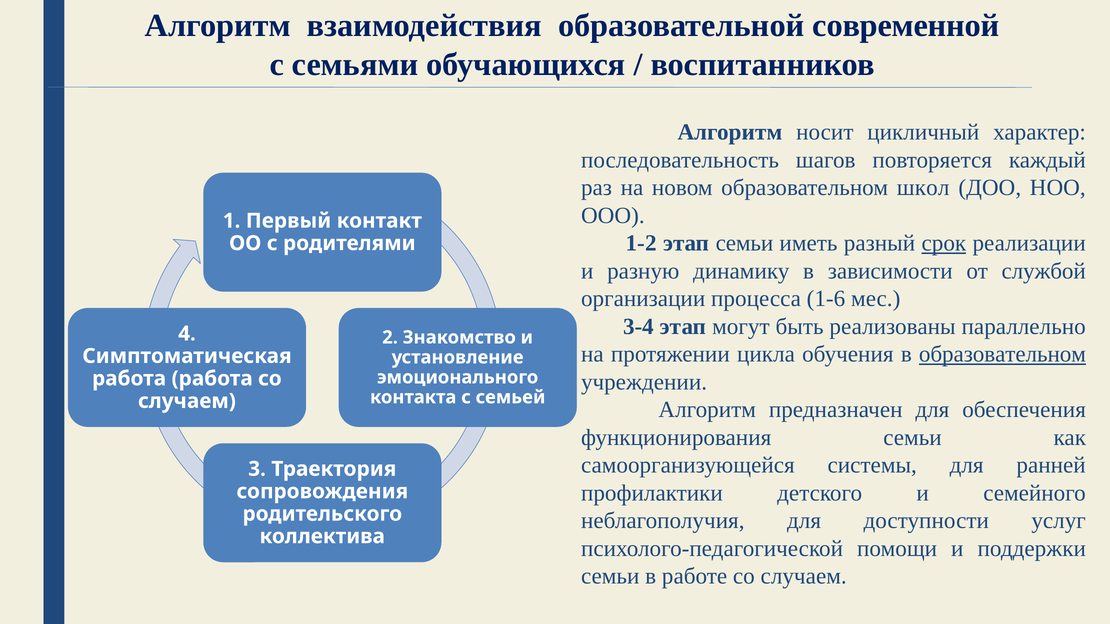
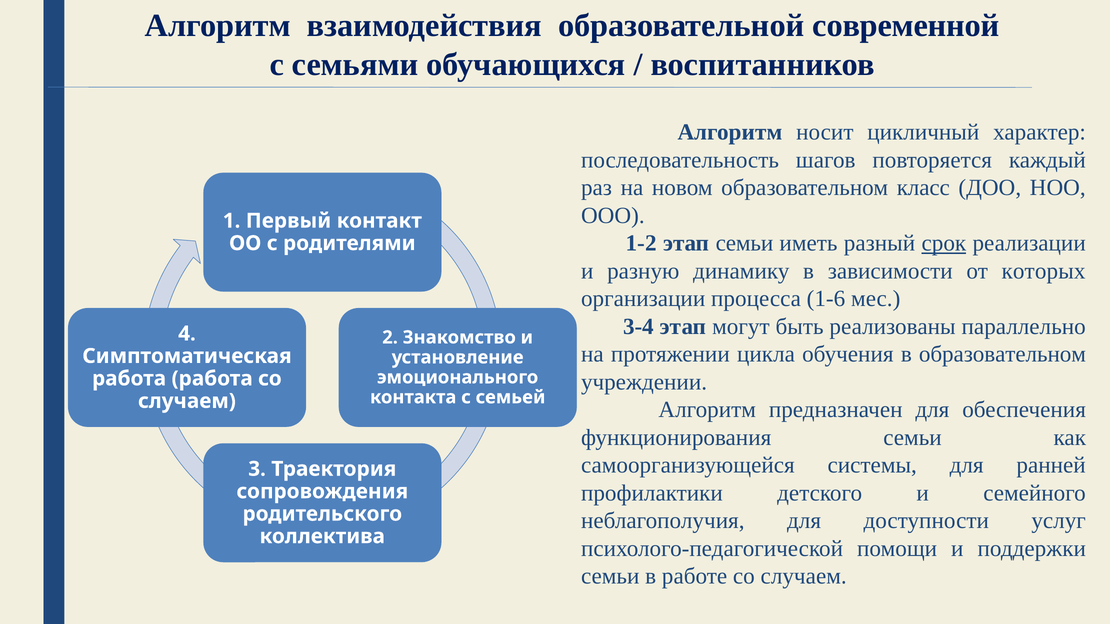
школ: школ -> класс (923, 188)
службой: службой -> которых (1044, 271)
образовательном underline: present -> none (1002, 354)
